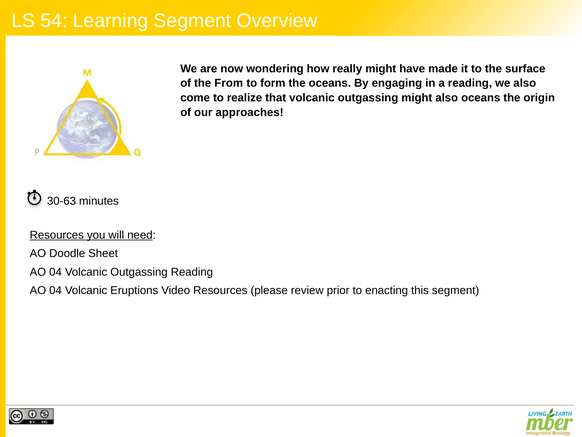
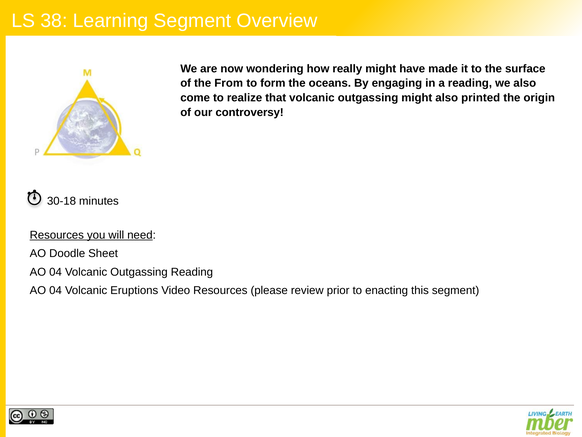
54: 54 -> 38 (54, 21)
also oceans: oceans -> printed (481, 98)
approaches: approaches -> controversy (250, 112)
30-63: 30-63 -> 30-18 (61, 201)
